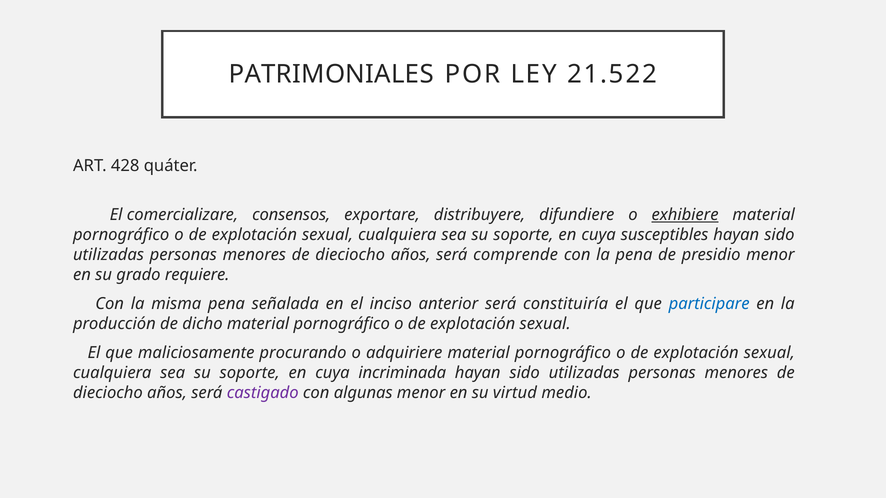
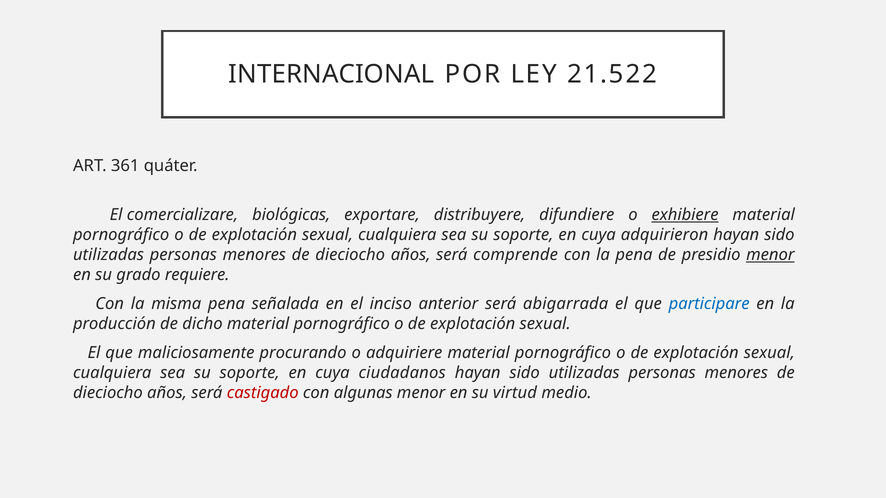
PATRIMONIALES: PATRIMONIALES -> INTERNACIONAL (331, 74)
428: 428 -> 361 (125, 166)
consensos: consensos -> biológicas (291, 215)
susceptibles: susceptibles -> adquirieron (665, 235)
menor underline: none -> present (770, 255)
constituiría: constituiría -> abigarrada (566, 304)
incriminada: incriminada -> ciudadanos (402, 373)
castigado colour: purple -> red (263, 393)
